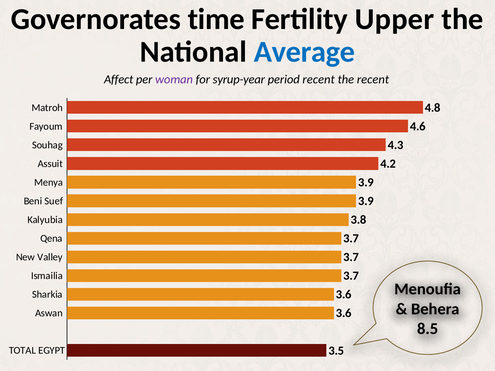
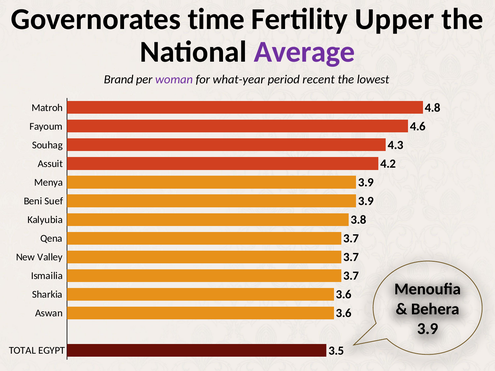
Average colour: blue -> purple (304, 52)
Affect: Affect -> Brand (119, 80)
syrup-year: syrup-year -> what-year (239, 80)
the recent: recent -> lowest (373, 80)
8.5: 8.5 -> 3.9 (428, 329)
